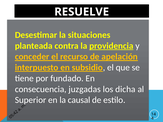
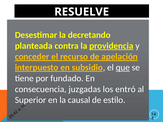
situaciones: situaciones -> decretando (89, 35)
que underline: none -> present (123, 68)
dicha: dicha -> entró (125, 89)
